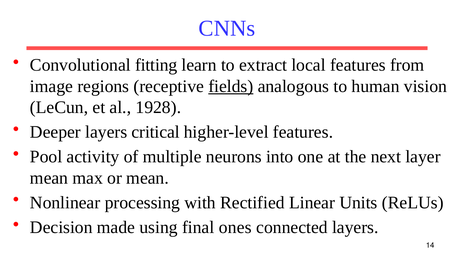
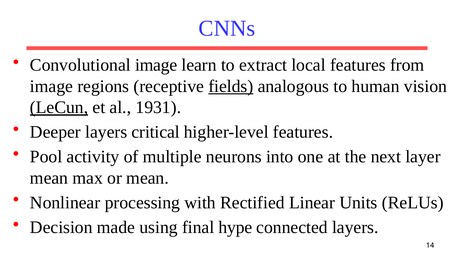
Convolutional fitting: fitting -> image (156, 65)
LeCun underline: none -> present (59, 108)
1928: 1928 -> 1931 (158, 108)
ones: ones -> hype (235, 228)
